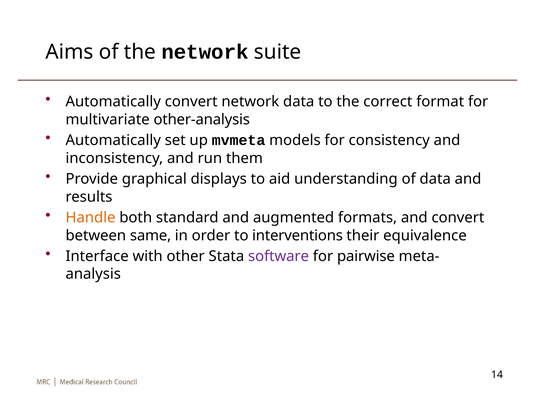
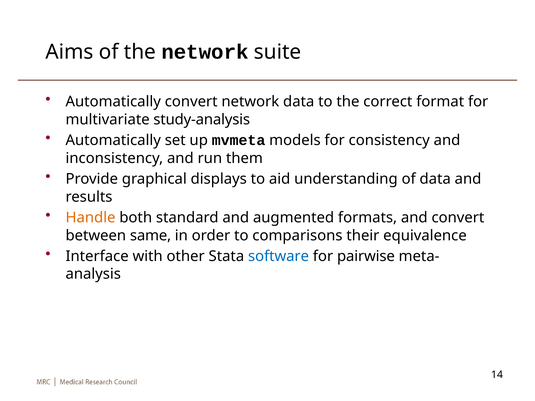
other-analysis: other-analysis -> study-analysis (202, 120)
interventions: interventions -> comparisons (297, 236)
software colour: purple -> blue (279, 256)
